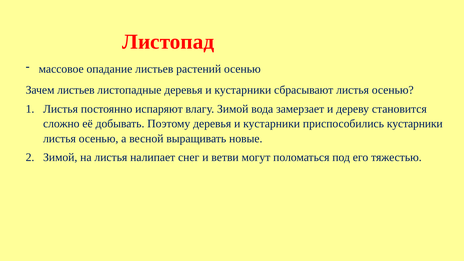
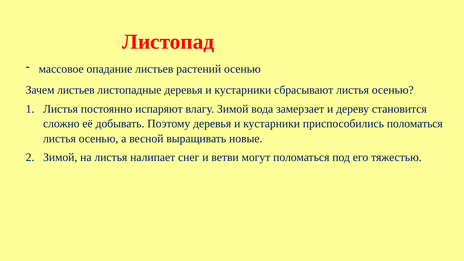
приспособились кустарники: кустарники -> поломаться (415, 124)
